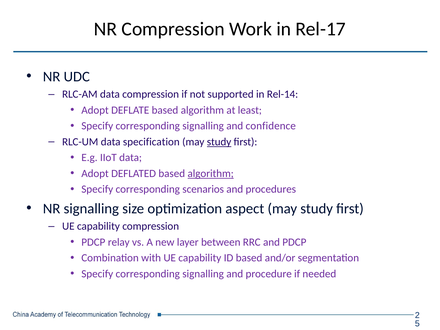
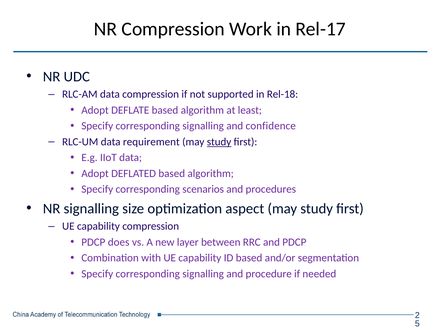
Rel-14: Rel-14 -> Rel-18 (282, 94)
specification: specification -> requirement (151, 142)
algorithm underline: present -> none (211, 174)
relay: relay -> does (119, 242)
